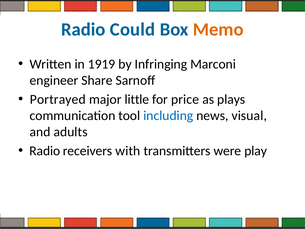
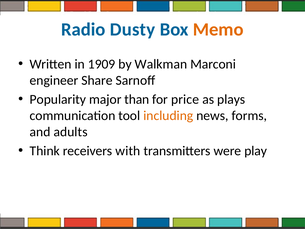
Could: Could -> Dusty (133, 30)
1919: 1919 -> 1909 (102, 64)
Infringing: Infringing -> Walkman (161, 64)
Portrayed: Portrayed -> Popularity (58, 99)
little: little -> than (137, 99)
including colour: blue -> orange (168, 116)
visual: visual -> forms (249, 116)
Radio: Radio -> Think (45, 151)
